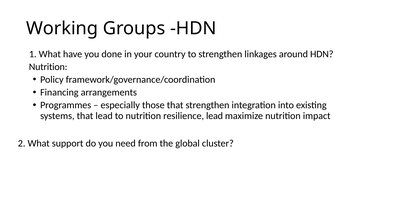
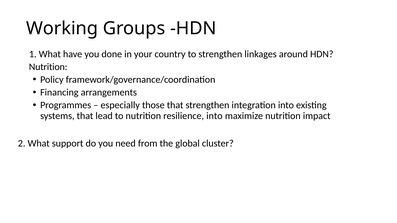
resilience lead: lead -> into (214, 116)
